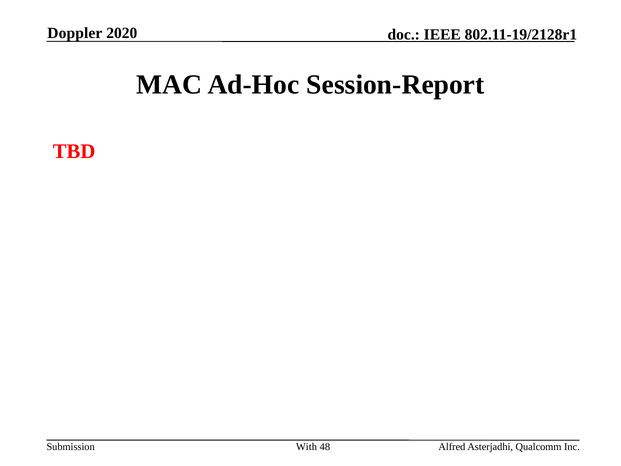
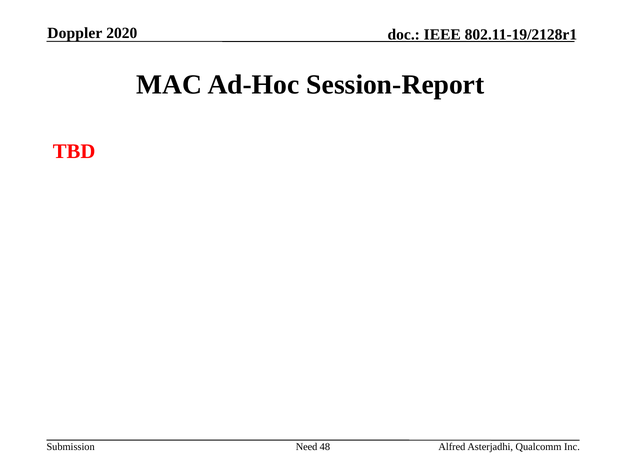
With: With -> Need (307, 447)
